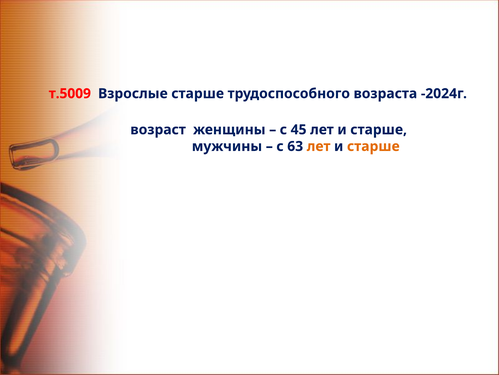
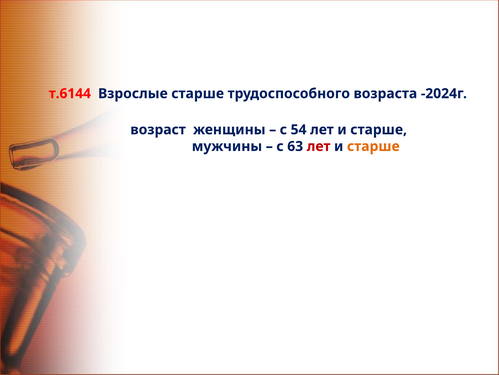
т.5009: т.5009 -> т.6144 (70, 93)
45: 45 -> 54 (299, 129)
лет colour: orange -> red (319, 146)
